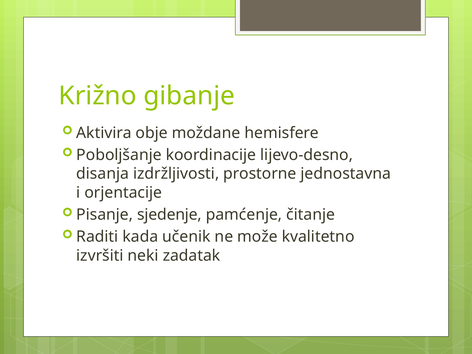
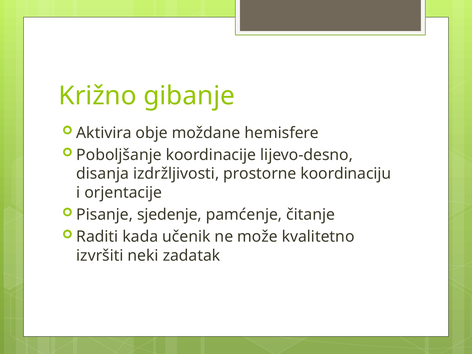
jednostavna: jednostavna -> koordinaciju (346, 174)
